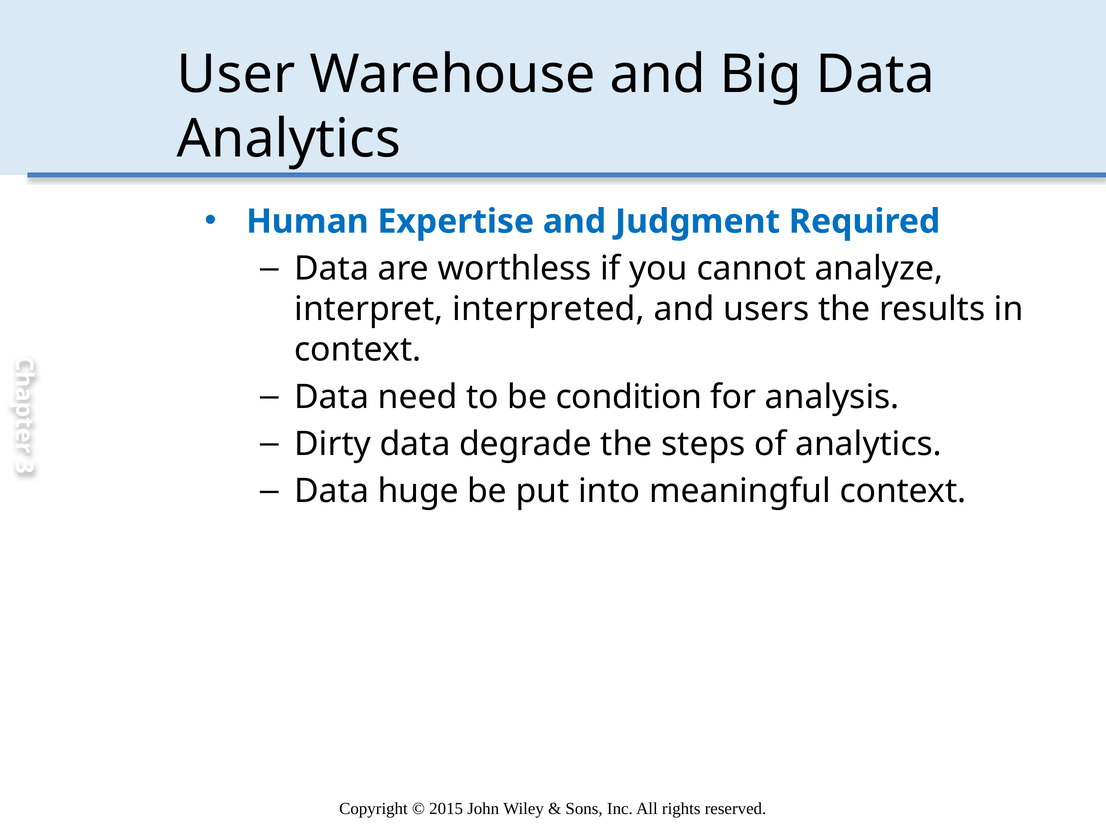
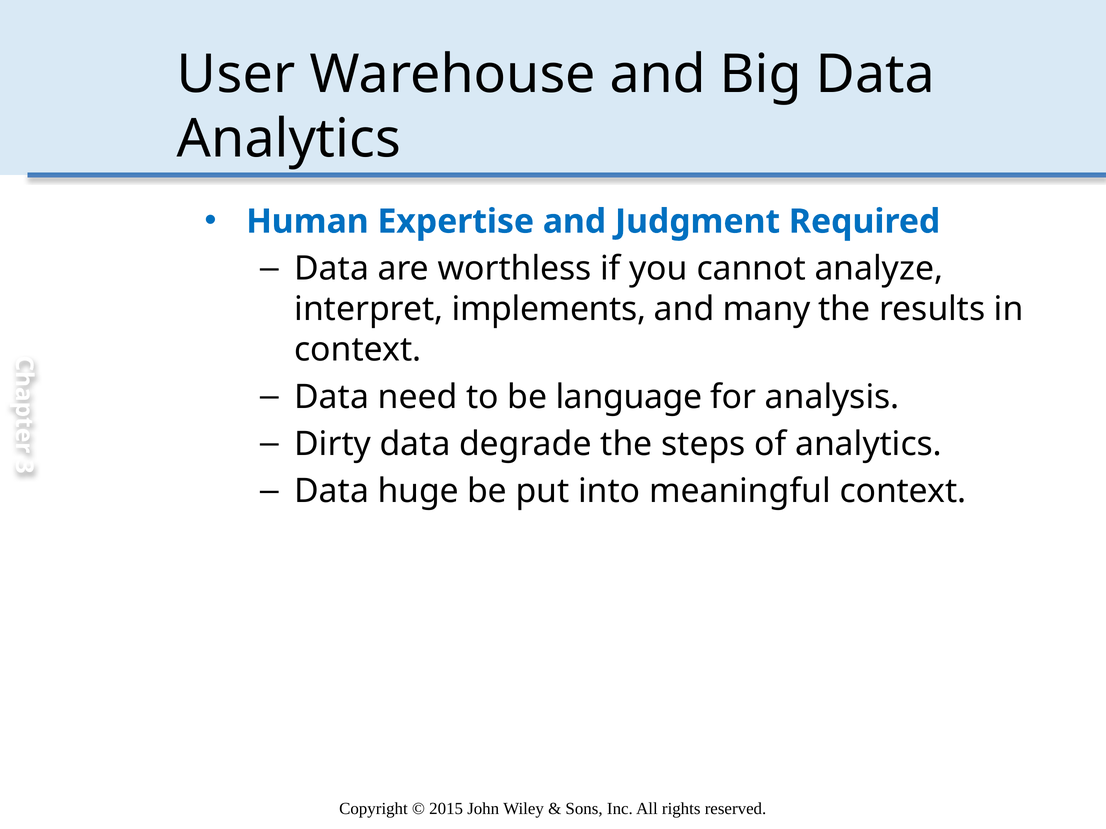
interpreted: interpreted -> implements (549, 309)
users: users -> many (766, 309)
condition: condition -> language (629, 397)
